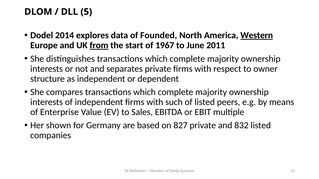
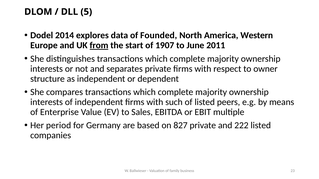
Western underline: present -> none (257, 35)
1967: 1967 -> 1907 (165, 45)
shown: shown -> period (59, 126)
832: 832 -> 222 (241, 126)
